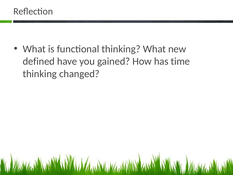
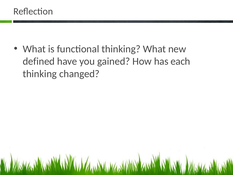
time: time -> each (180, 61)
